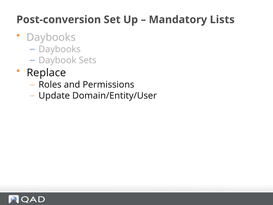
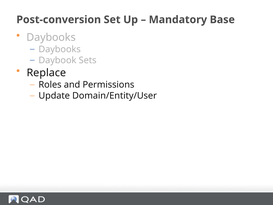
Lists: Lists -> Base (222, 20)
